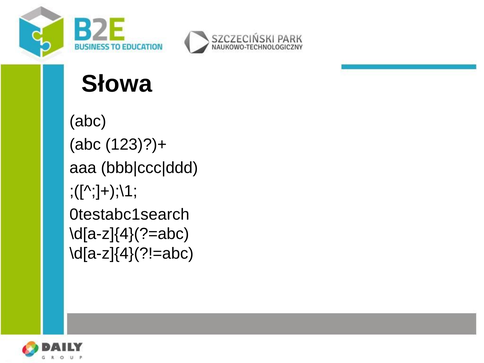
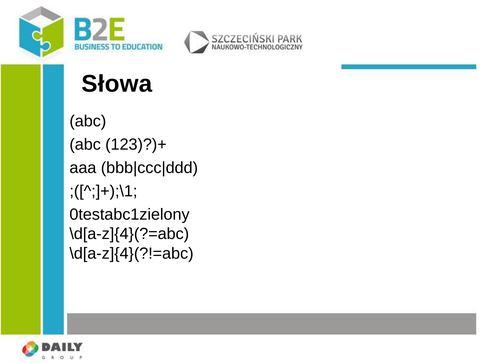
0testabc1search: 0testabc1search -> 0testabc1zielony (130, 215)
